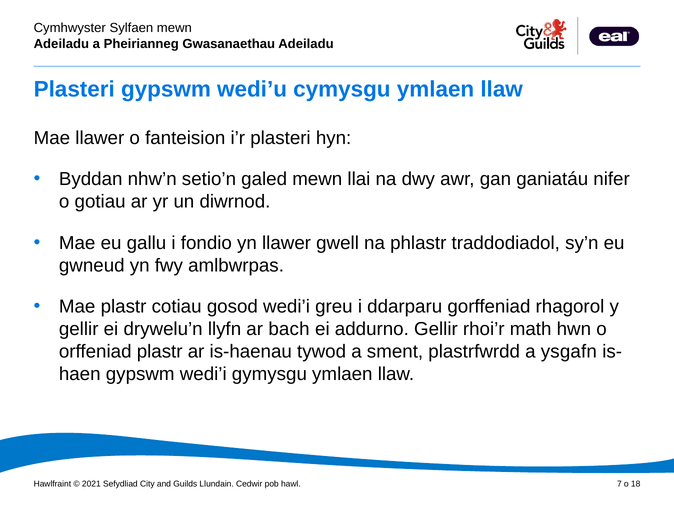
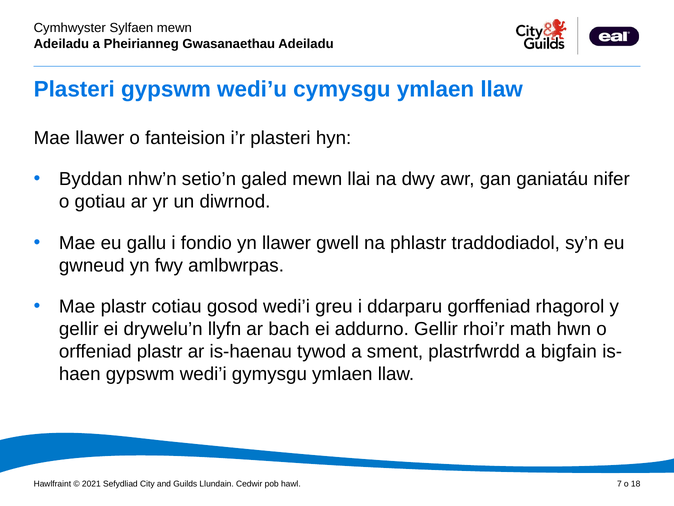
ysgafn: ysgafn -> bigfain (569, 351)
